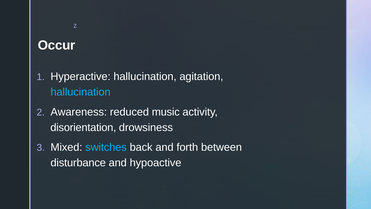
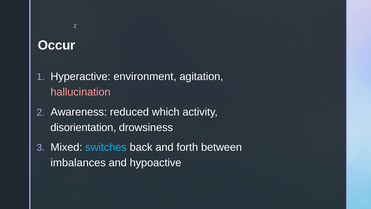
Hyperactive hallucination: hallucination -> environment (145, 76)
hallucination colour: light blue -> pink (81, 92)
music: music -> which (166, 112)
disturbance: disturbance -> imbalances (78, 163)
